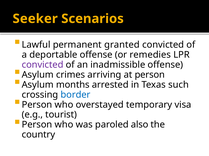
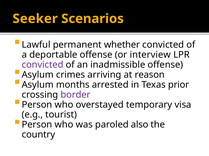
granted: granted -> whether (122, 45)
remedies: remedies -> interview (150, 55)
at person: person -> reason (150, 75)
such: such -> prior (179, 85)
border colour: blue -> purple (76, 95)
